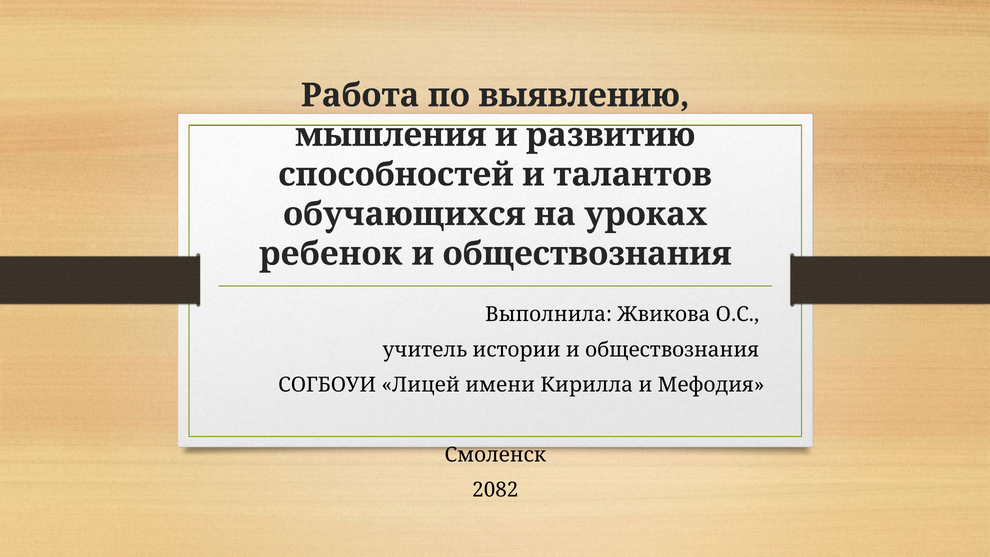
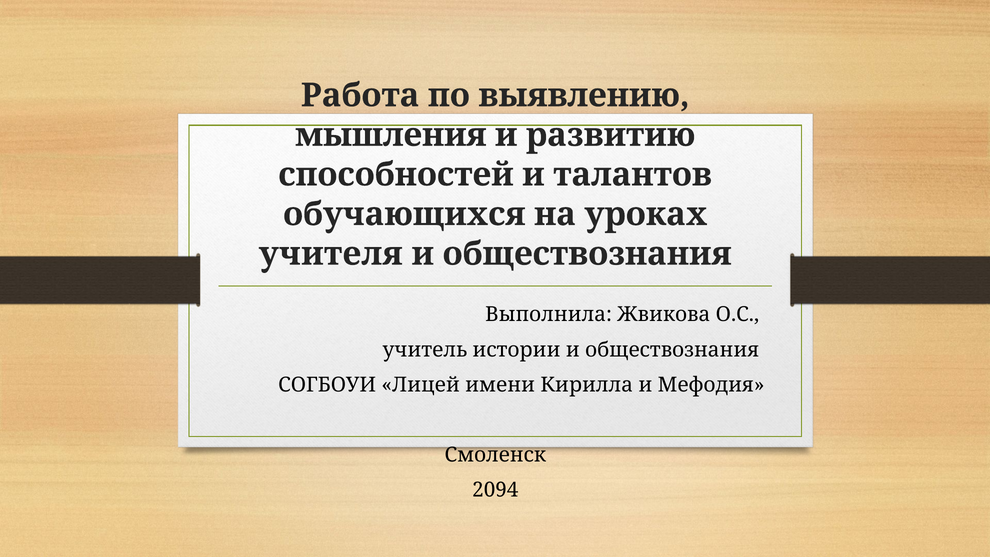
ребенок: ребенок -> учителя (331, 254)
2082: 2082 -> 2094 (495, 490)
